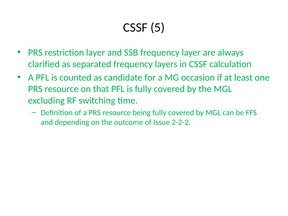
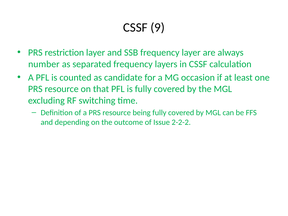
5: 5 -> 9 (158, 28)
clarified: clarified -> number (44, 64)
